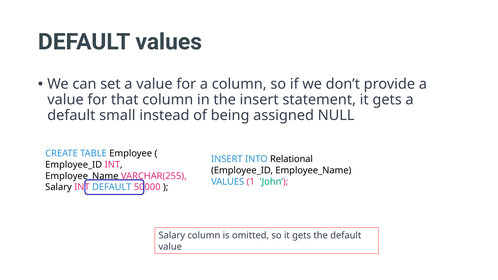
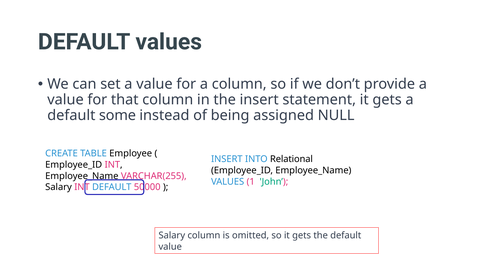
small: small -> some (117, 116)
